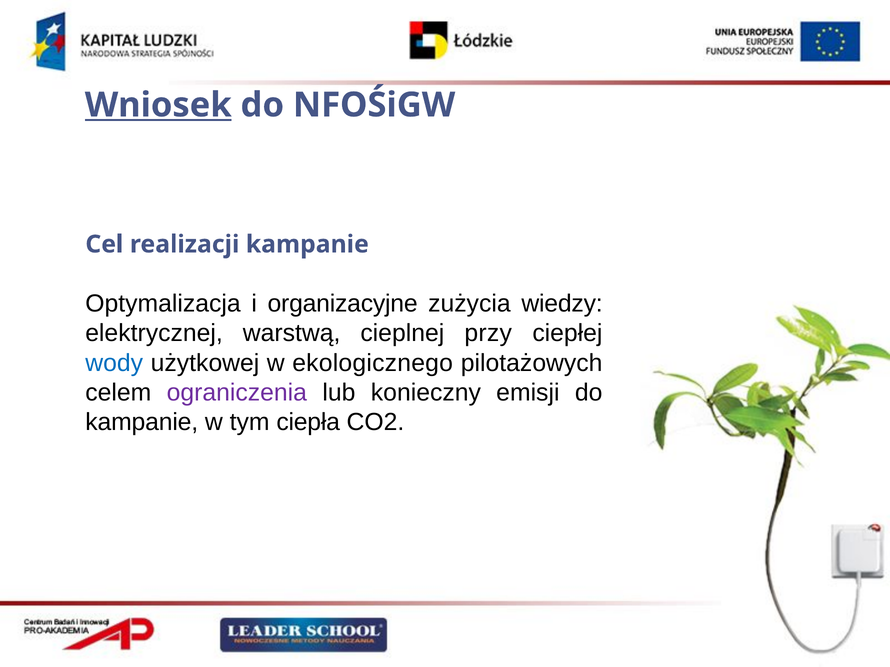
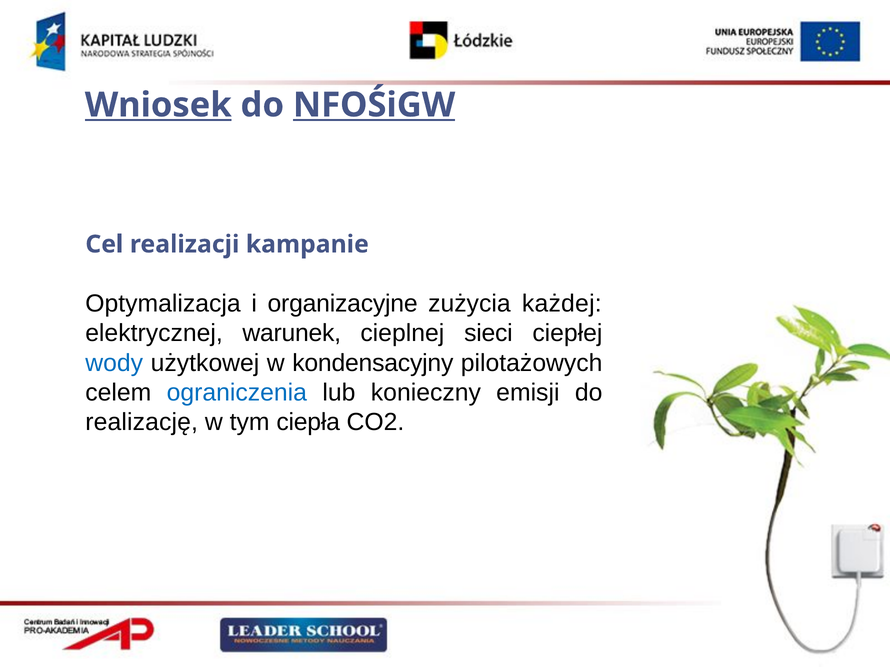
NFOŚiGW underline: none -> present (374, 105)
wiedzy: wiedzy -> każdej (562, 304)
warstwą: warstwą -> warunek (292, 334)
przy: przy -> sieci (488, 334)
ekologicznego: ekologicznego -> kondensacyjny (373, 363)
ograniczenia colour: purple -> blue (237, 393)
kampanie: kampanie -> realizację (142, 423)
